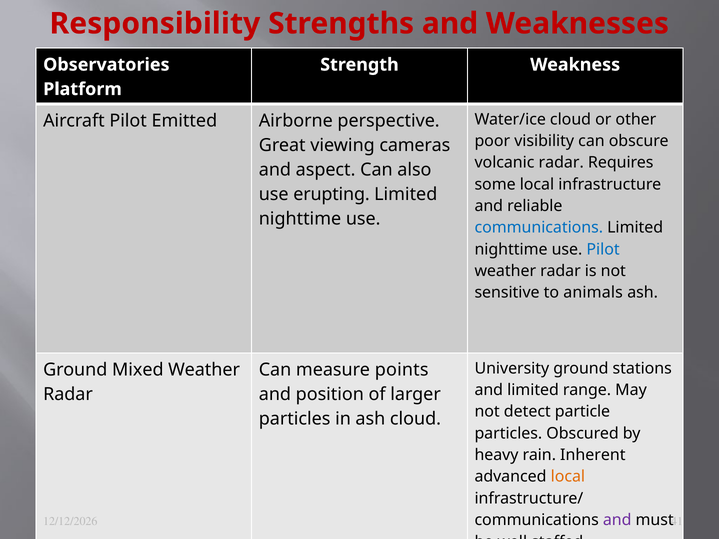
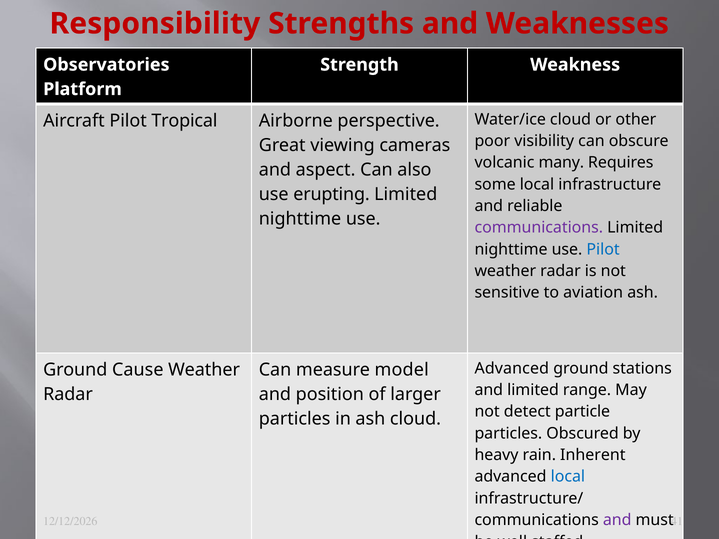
Emitted: Emitted -> Tropical (184, 121)
volcanic radar: radar -> many (561, 163)
communications colour: blue -> purple (539, 228)
animals: animals -> aviation (593, 293)
University: University -> Advanced (512, 369)
Mixed: Mixed -> Cause (138, 370)
points: points -> model (402, 370)
local colour: orange -> blue (568, 477)
